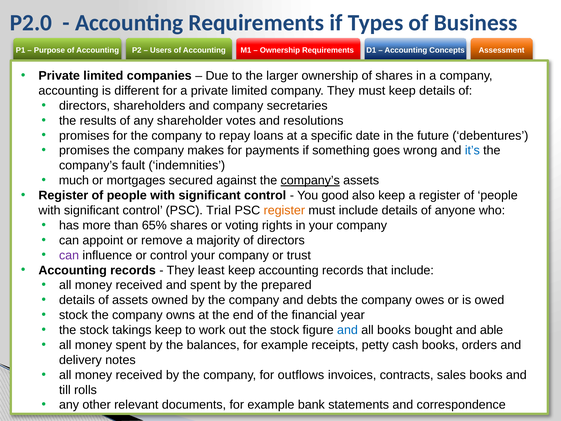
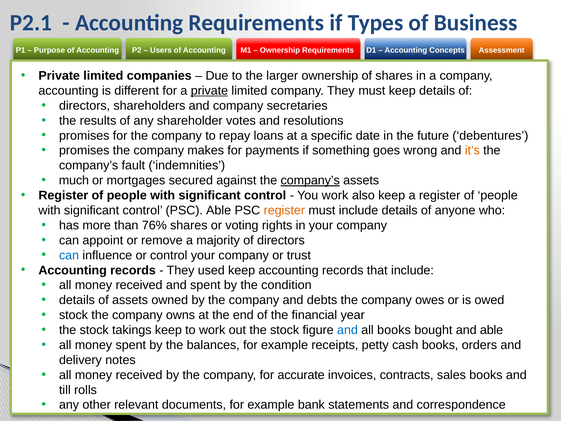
P2.0: P2.0 -> P2.1 (31, 23)
private underline: none -> present (209, 91)
it’s colour: blue -> orange (472, 150)
You good: good -> work (335, 195)
PSC Trial: Trial -> Able (219, 210)
65%: 65% -> 76% (154, 225)
can colour: purple -> blue (69, 255)
least: least -> used (211, 270)
prepared: prepared -> condition (286, 285)
outflows: outflows -> accurate (301, 375)
